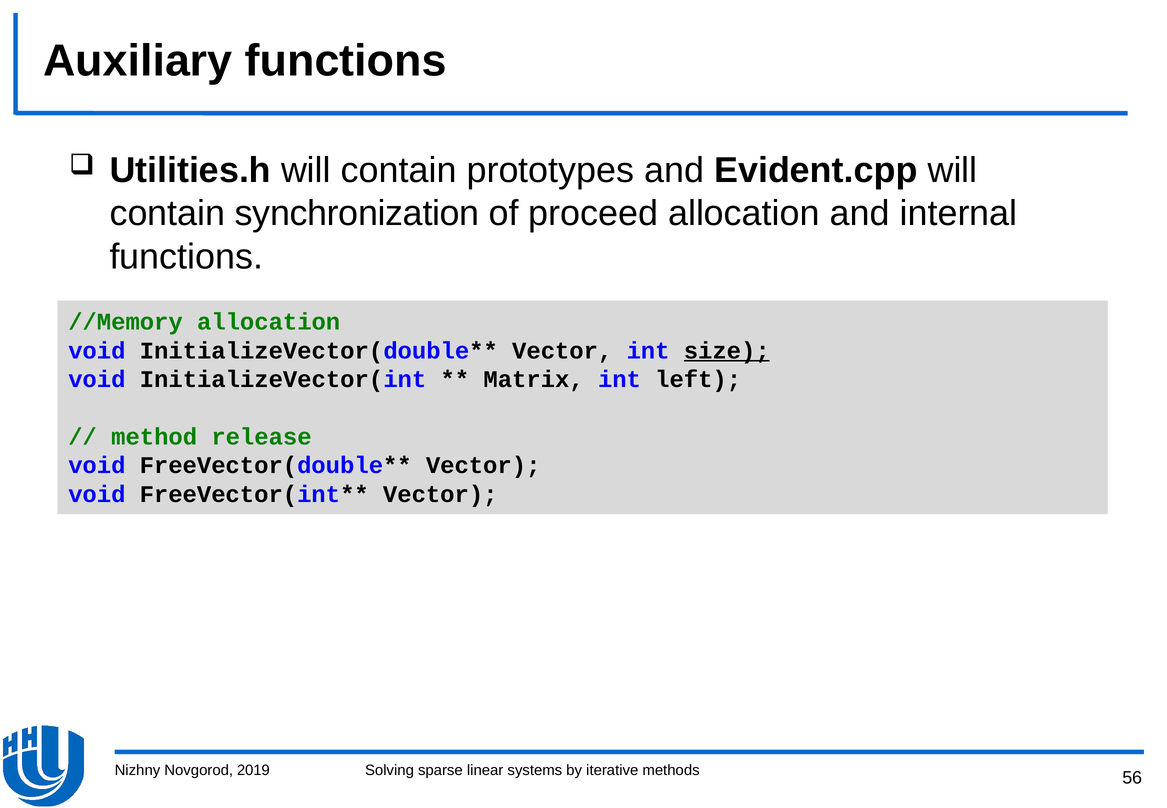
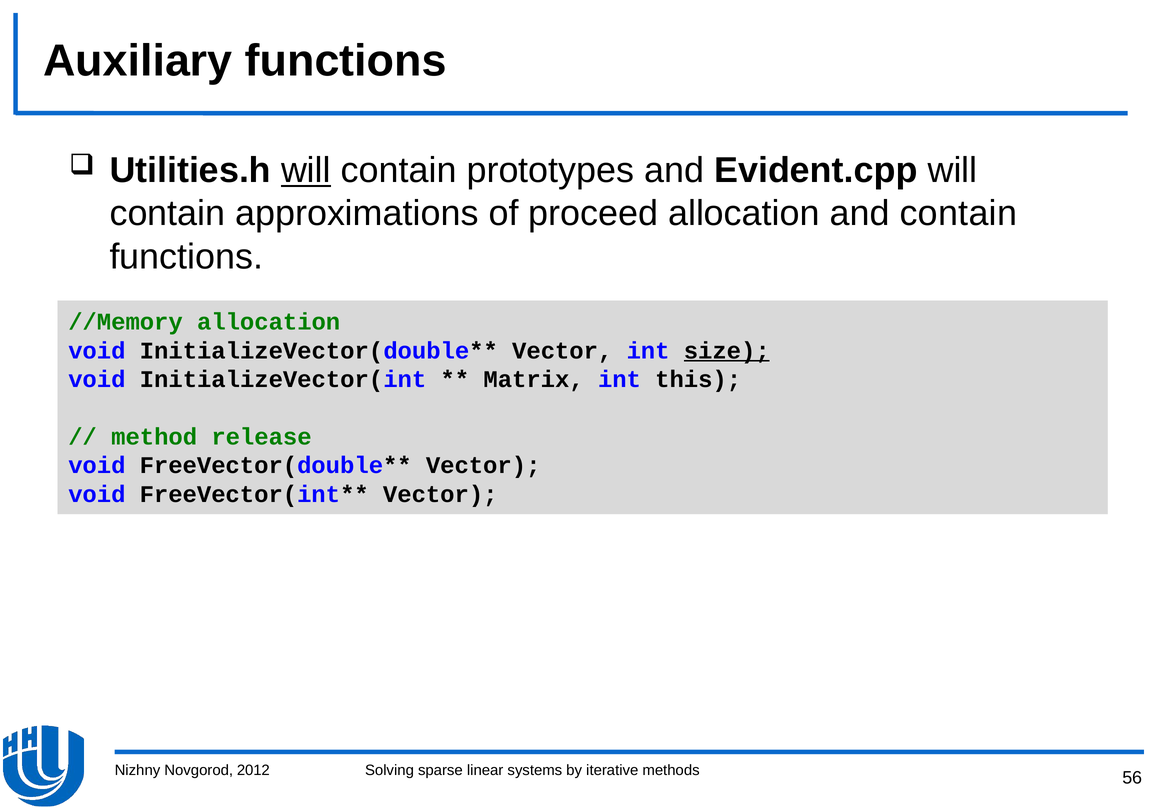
will underline: none -> present (306, 170)
synchronization: synchronization -> approximations (357, 214)
and internal: internal -> contain (958, 214)
left: left -> this (698, 379)
2019: 2019 -> 2012 (253, 770)
